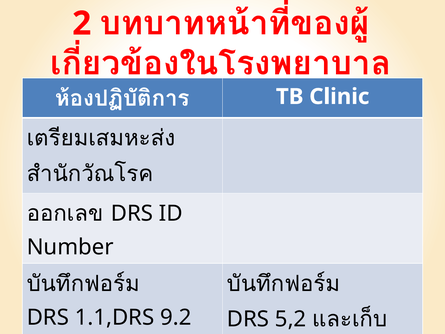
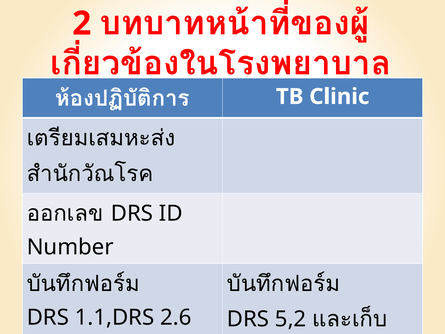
9.2: 9.2 -> 2.6 (176, 317)
